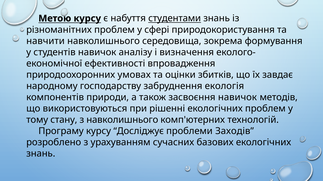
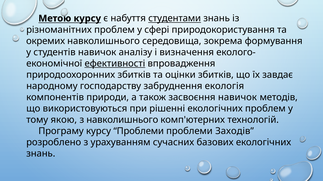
навчити: навчити -> окремих (46, 41)
ефективності underline: none -> present (115, 64)
природоохоронних умовах: умовах -> збитків (134, 75)
стану: стану -> якою (64, 120)
курсу Досліджує: Досліджує -> Проблеми (139, 132)
